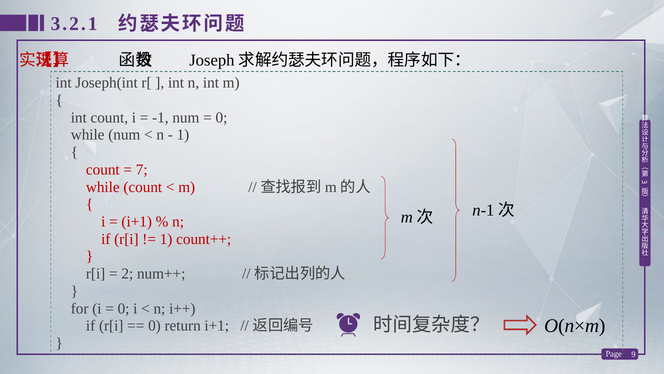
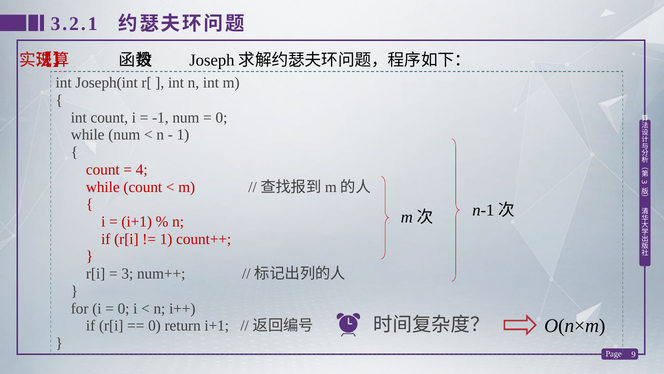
7: 7 -> 4 (142, 169)
2: 2 -> 3 (127, 273)
